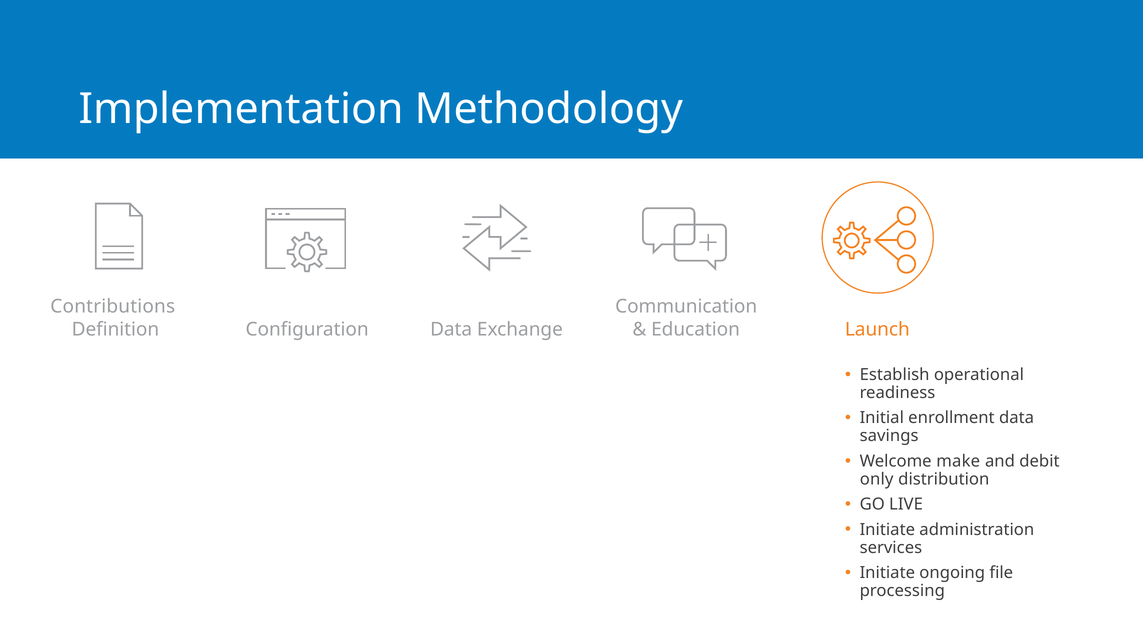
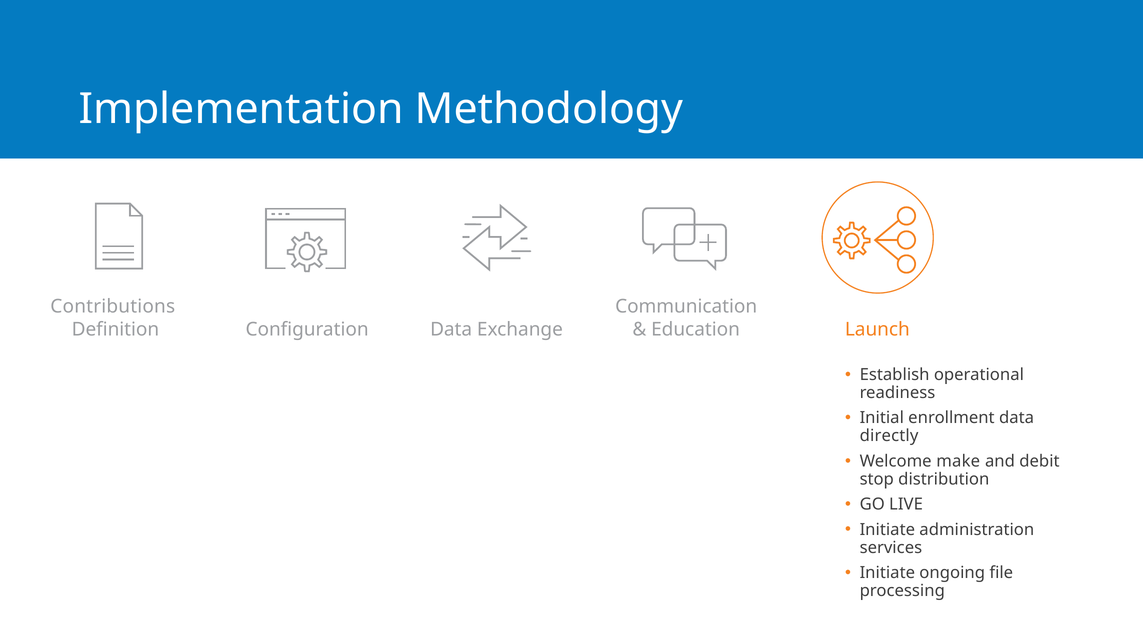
savings: savings -> directly (889, 436)
only: only -> stop (877, 479)
